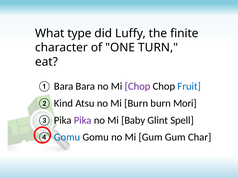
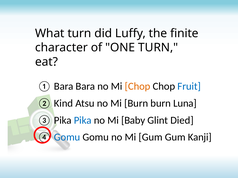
What type: type -> turn (79, 33)
Chop colour: purple -> orange (138, 87)
Mori: Mori -> Luna (185, 104)
Pika colour: purple -> blue (83, 121)
Spell: Spell -> Died (182, 121)
Char: Char -> Kanji (200, 138)
